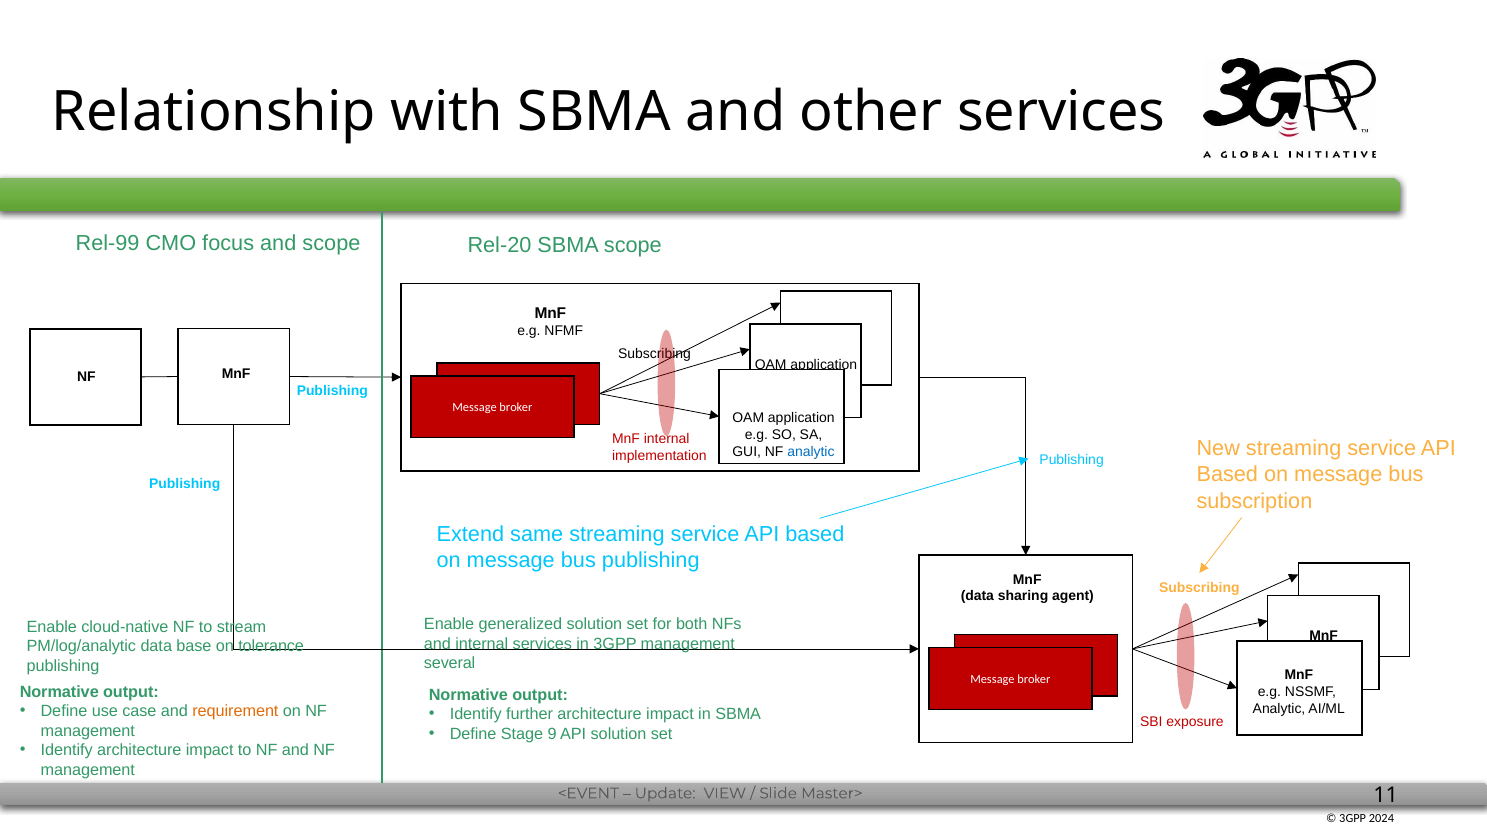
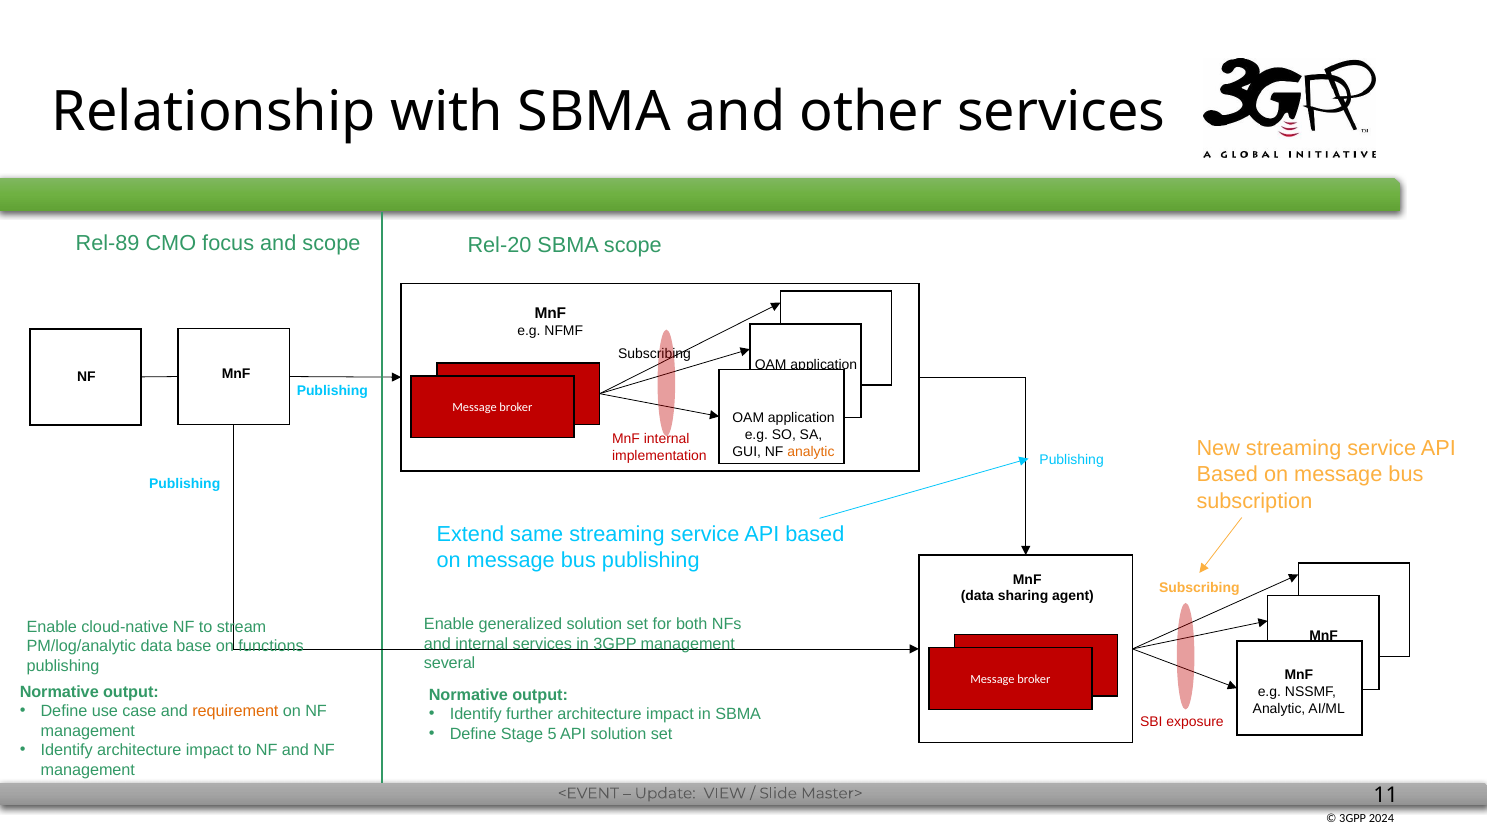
Rel-99: Rel-99 -> Rel-89 (108, 243)
analytic colour: blue -> orange (811, 451)
tolerance: tolerance -> functions (271, 646)
9: 9 -> 5 (552, 733)
